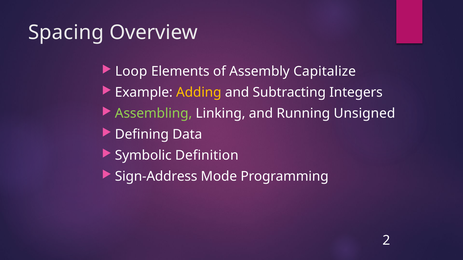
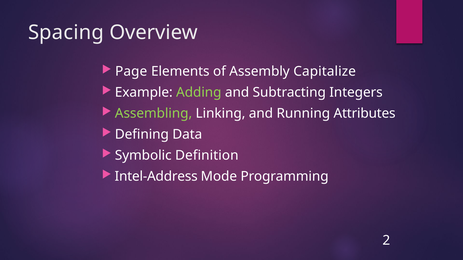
Loop: Loop -> Page (131, 72)
Adding colour: yellow -> light green (199, 93)
Unsigned: Unsigned -> Attributes (365, 114)
Sign-Address: Sign-Address -> Intel-Address (156, 177)
